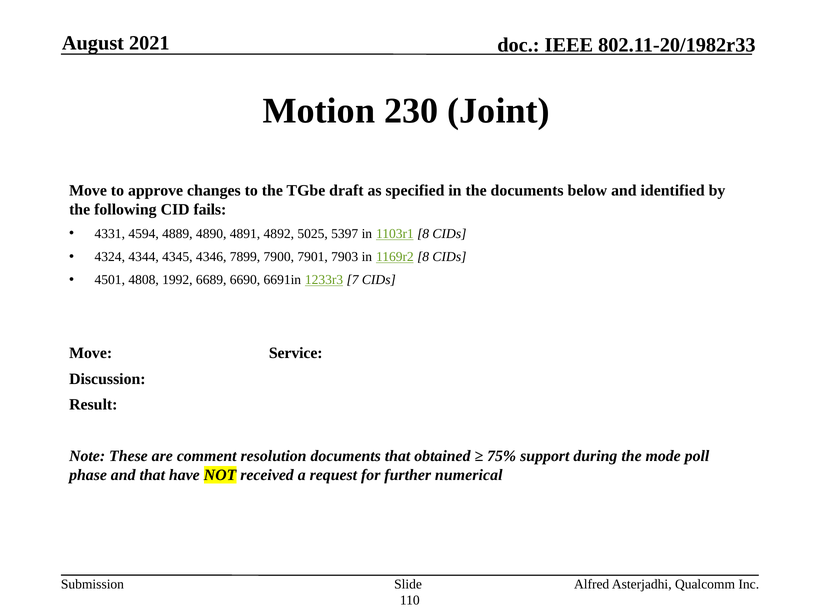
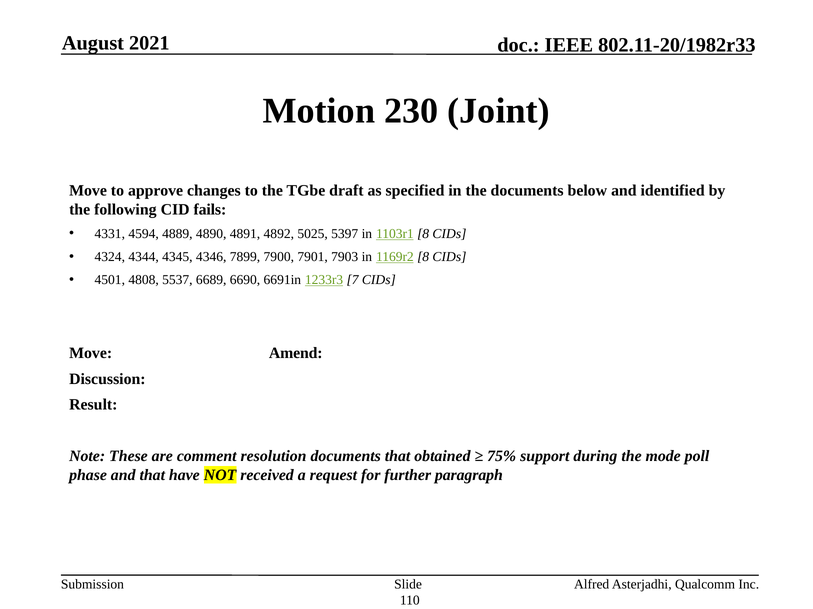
1992: 1992 -> 5537 (177, 280)
Service: Service -> Amend (296, 354)
numerical: numerical -> paragraph (469, 476)
